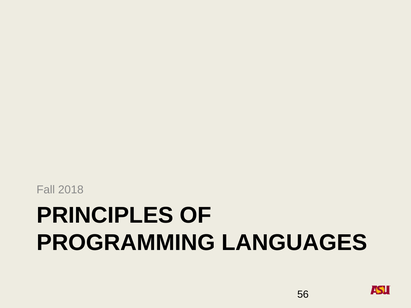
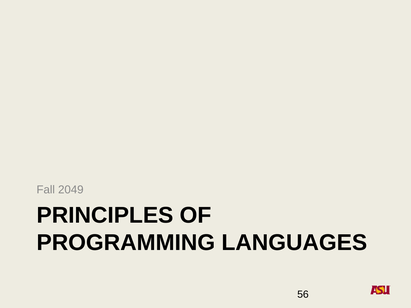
2018: 2018 -> 2049 (71, 190)
